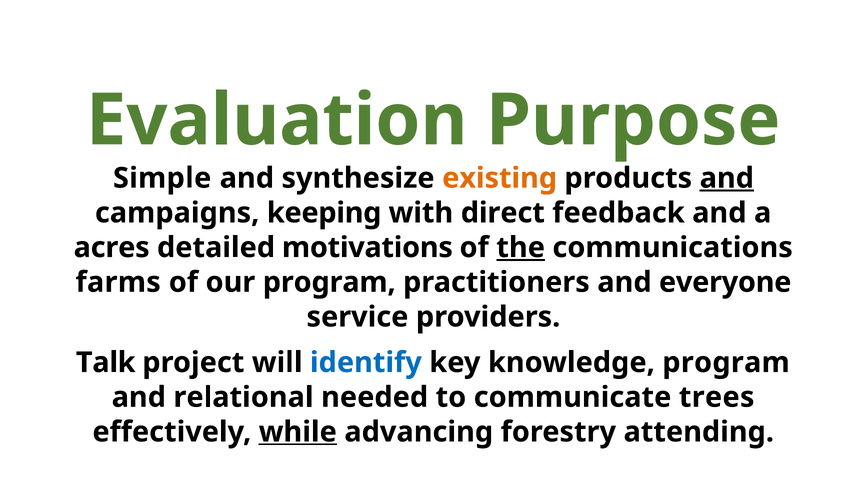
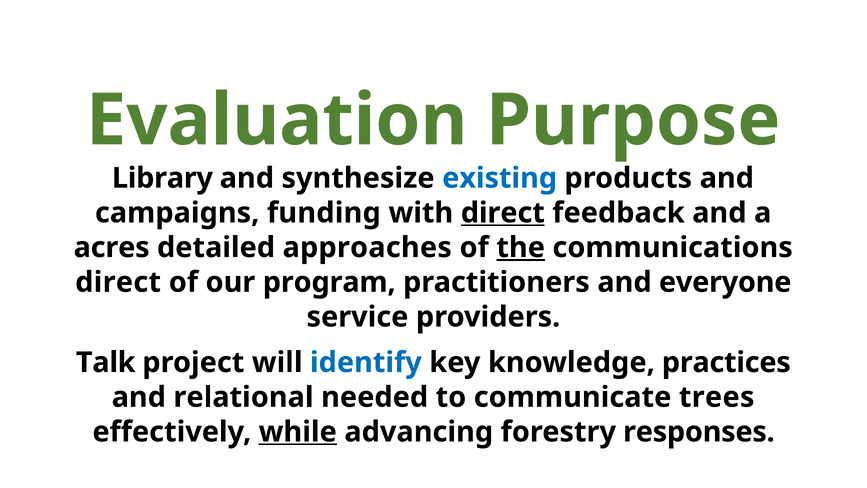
Simple: Simple -> Library (162, 178)
existing colour: orange -> blue (500, 178)
and underline: present -> none (727, 178)
keeping: keeping -> funding (324, 213)
direct underline: none -> present (503, 213)
motivations: motivations -> approaches (367, 247)
farms: farms -> direct (118, 282)
knowledge program: program -> practices (726, 362)
attending: attending -> responses (699, 432)
